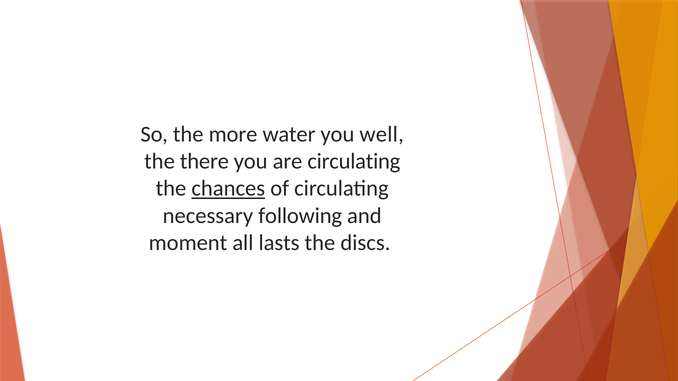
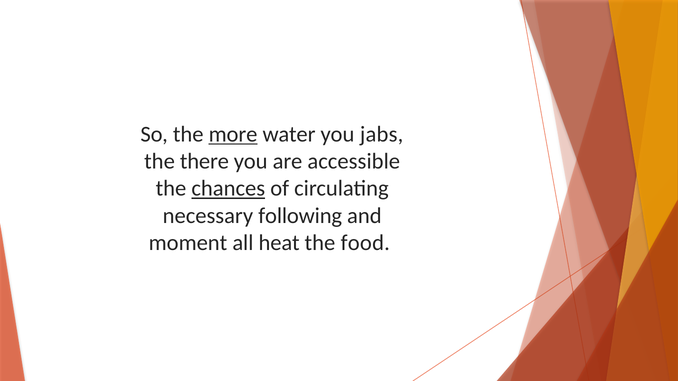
more underline: none -> present (233, 134)
well: well -> jabs (382, 134)
are circulating: circulating -> accessible (354, 162)
lasts: lasts -> heat (279, 243)
discs: discs -> food (365, 243)
